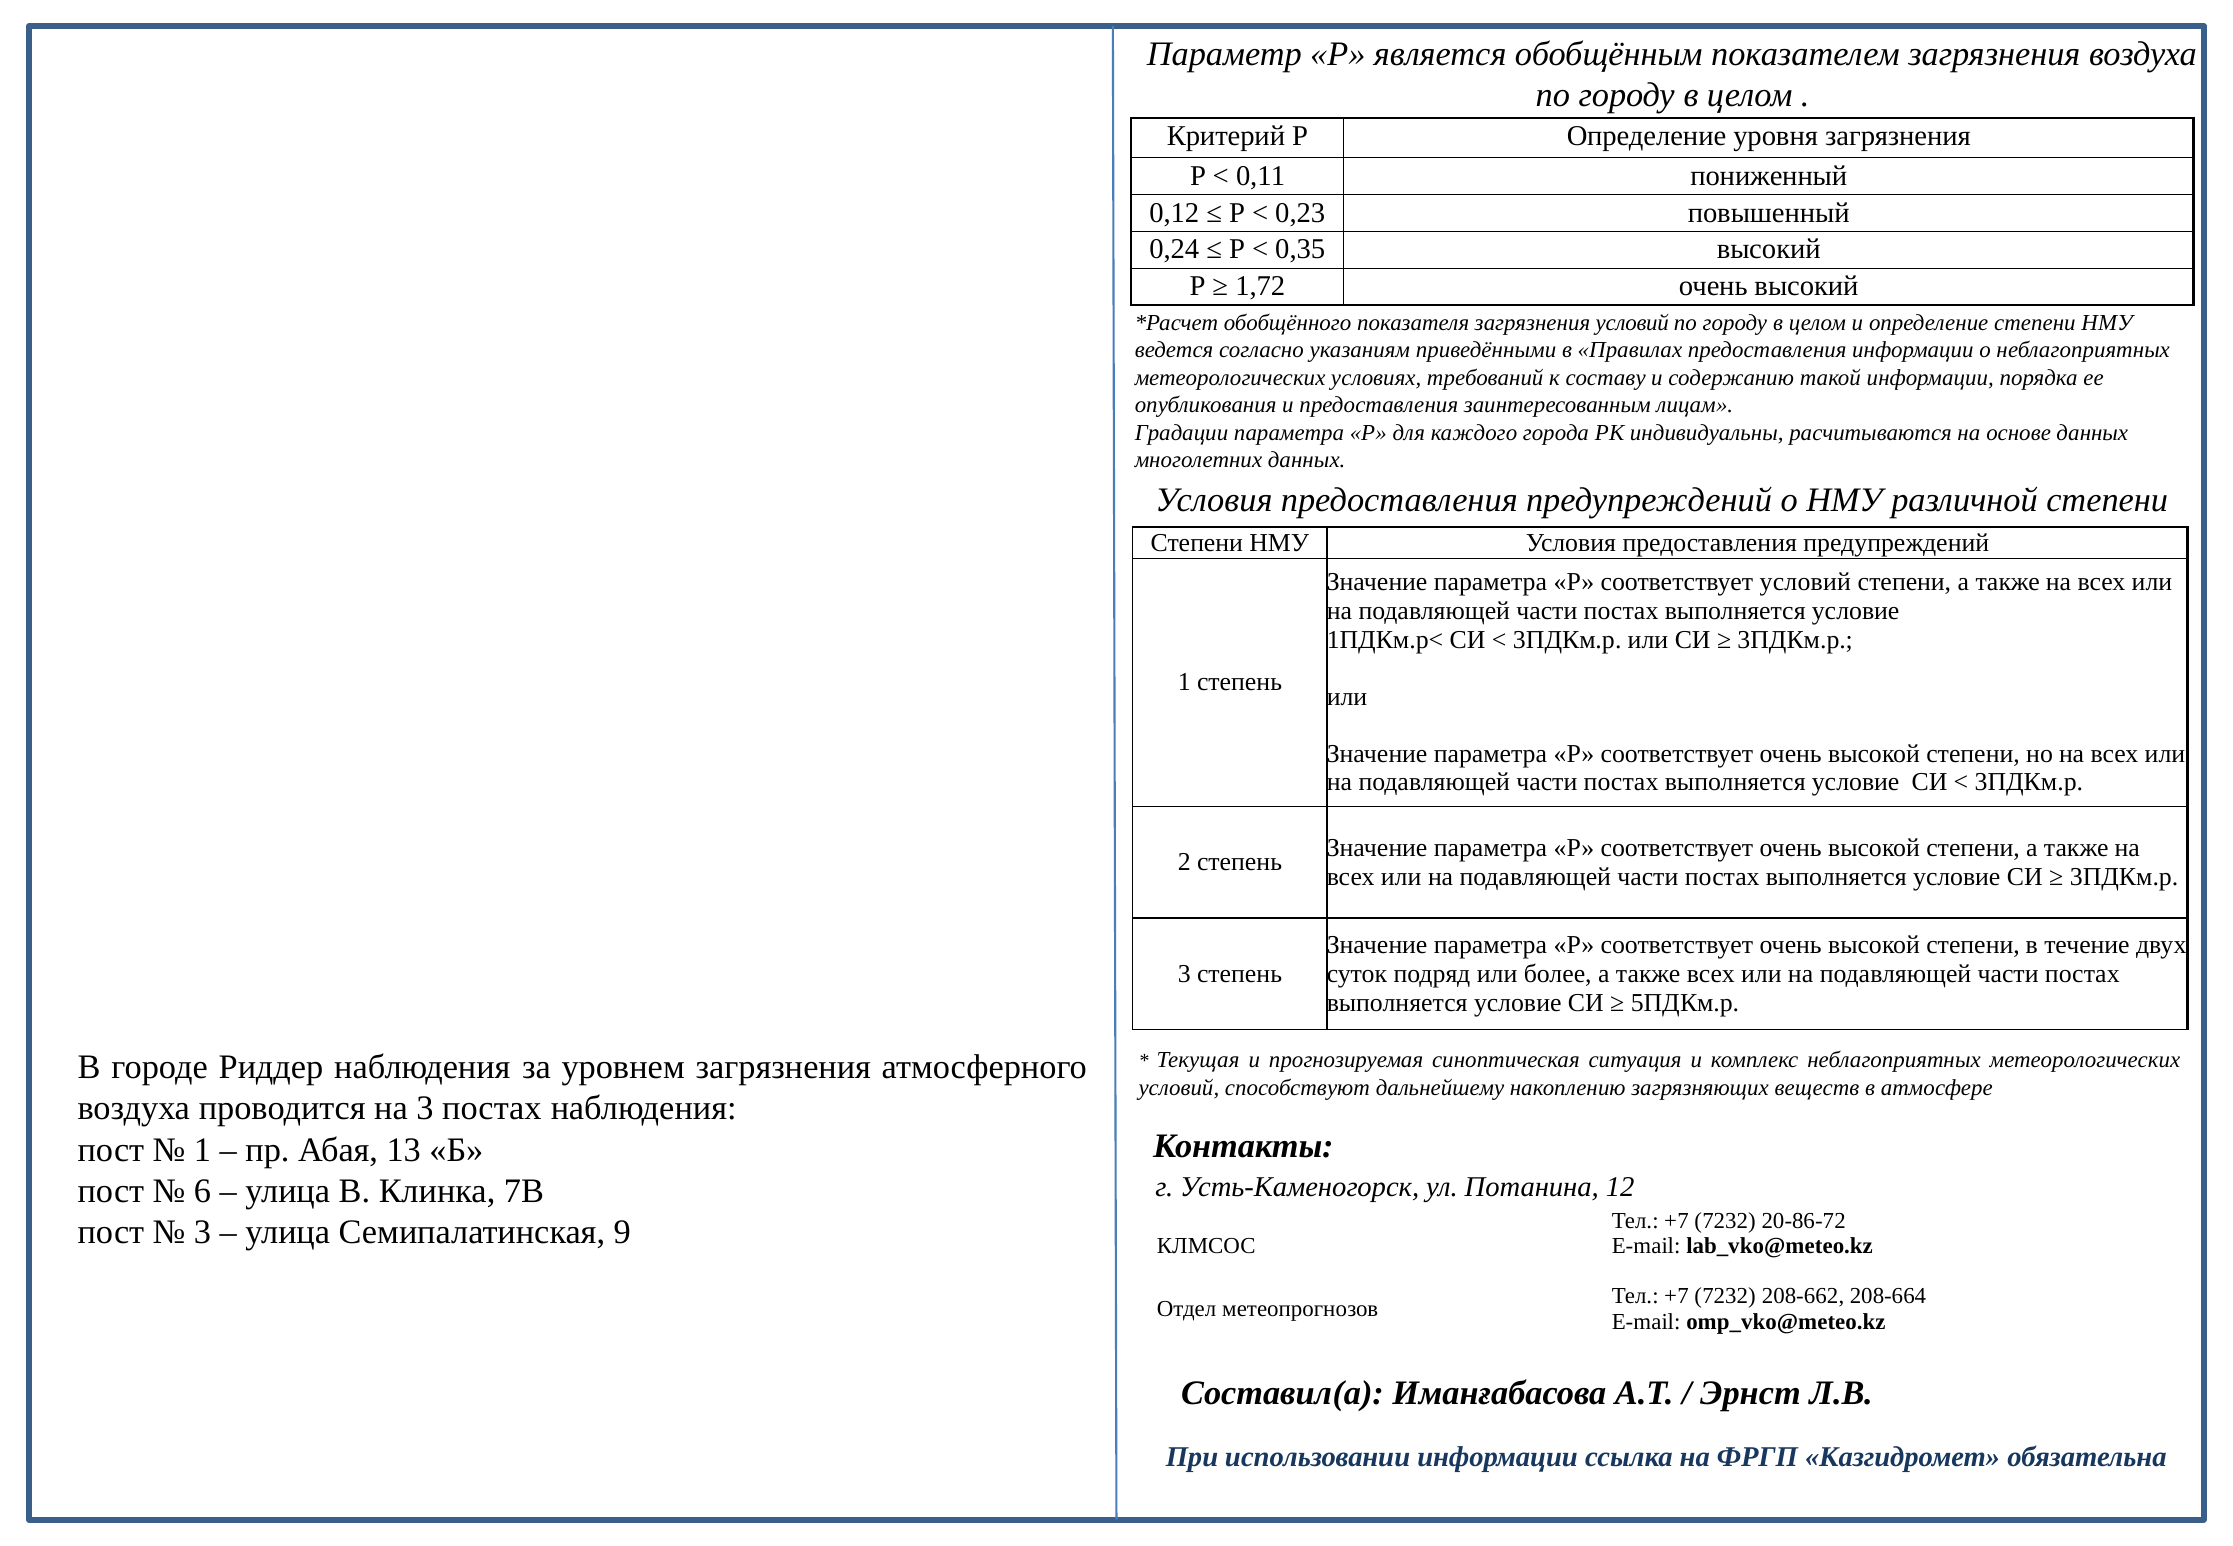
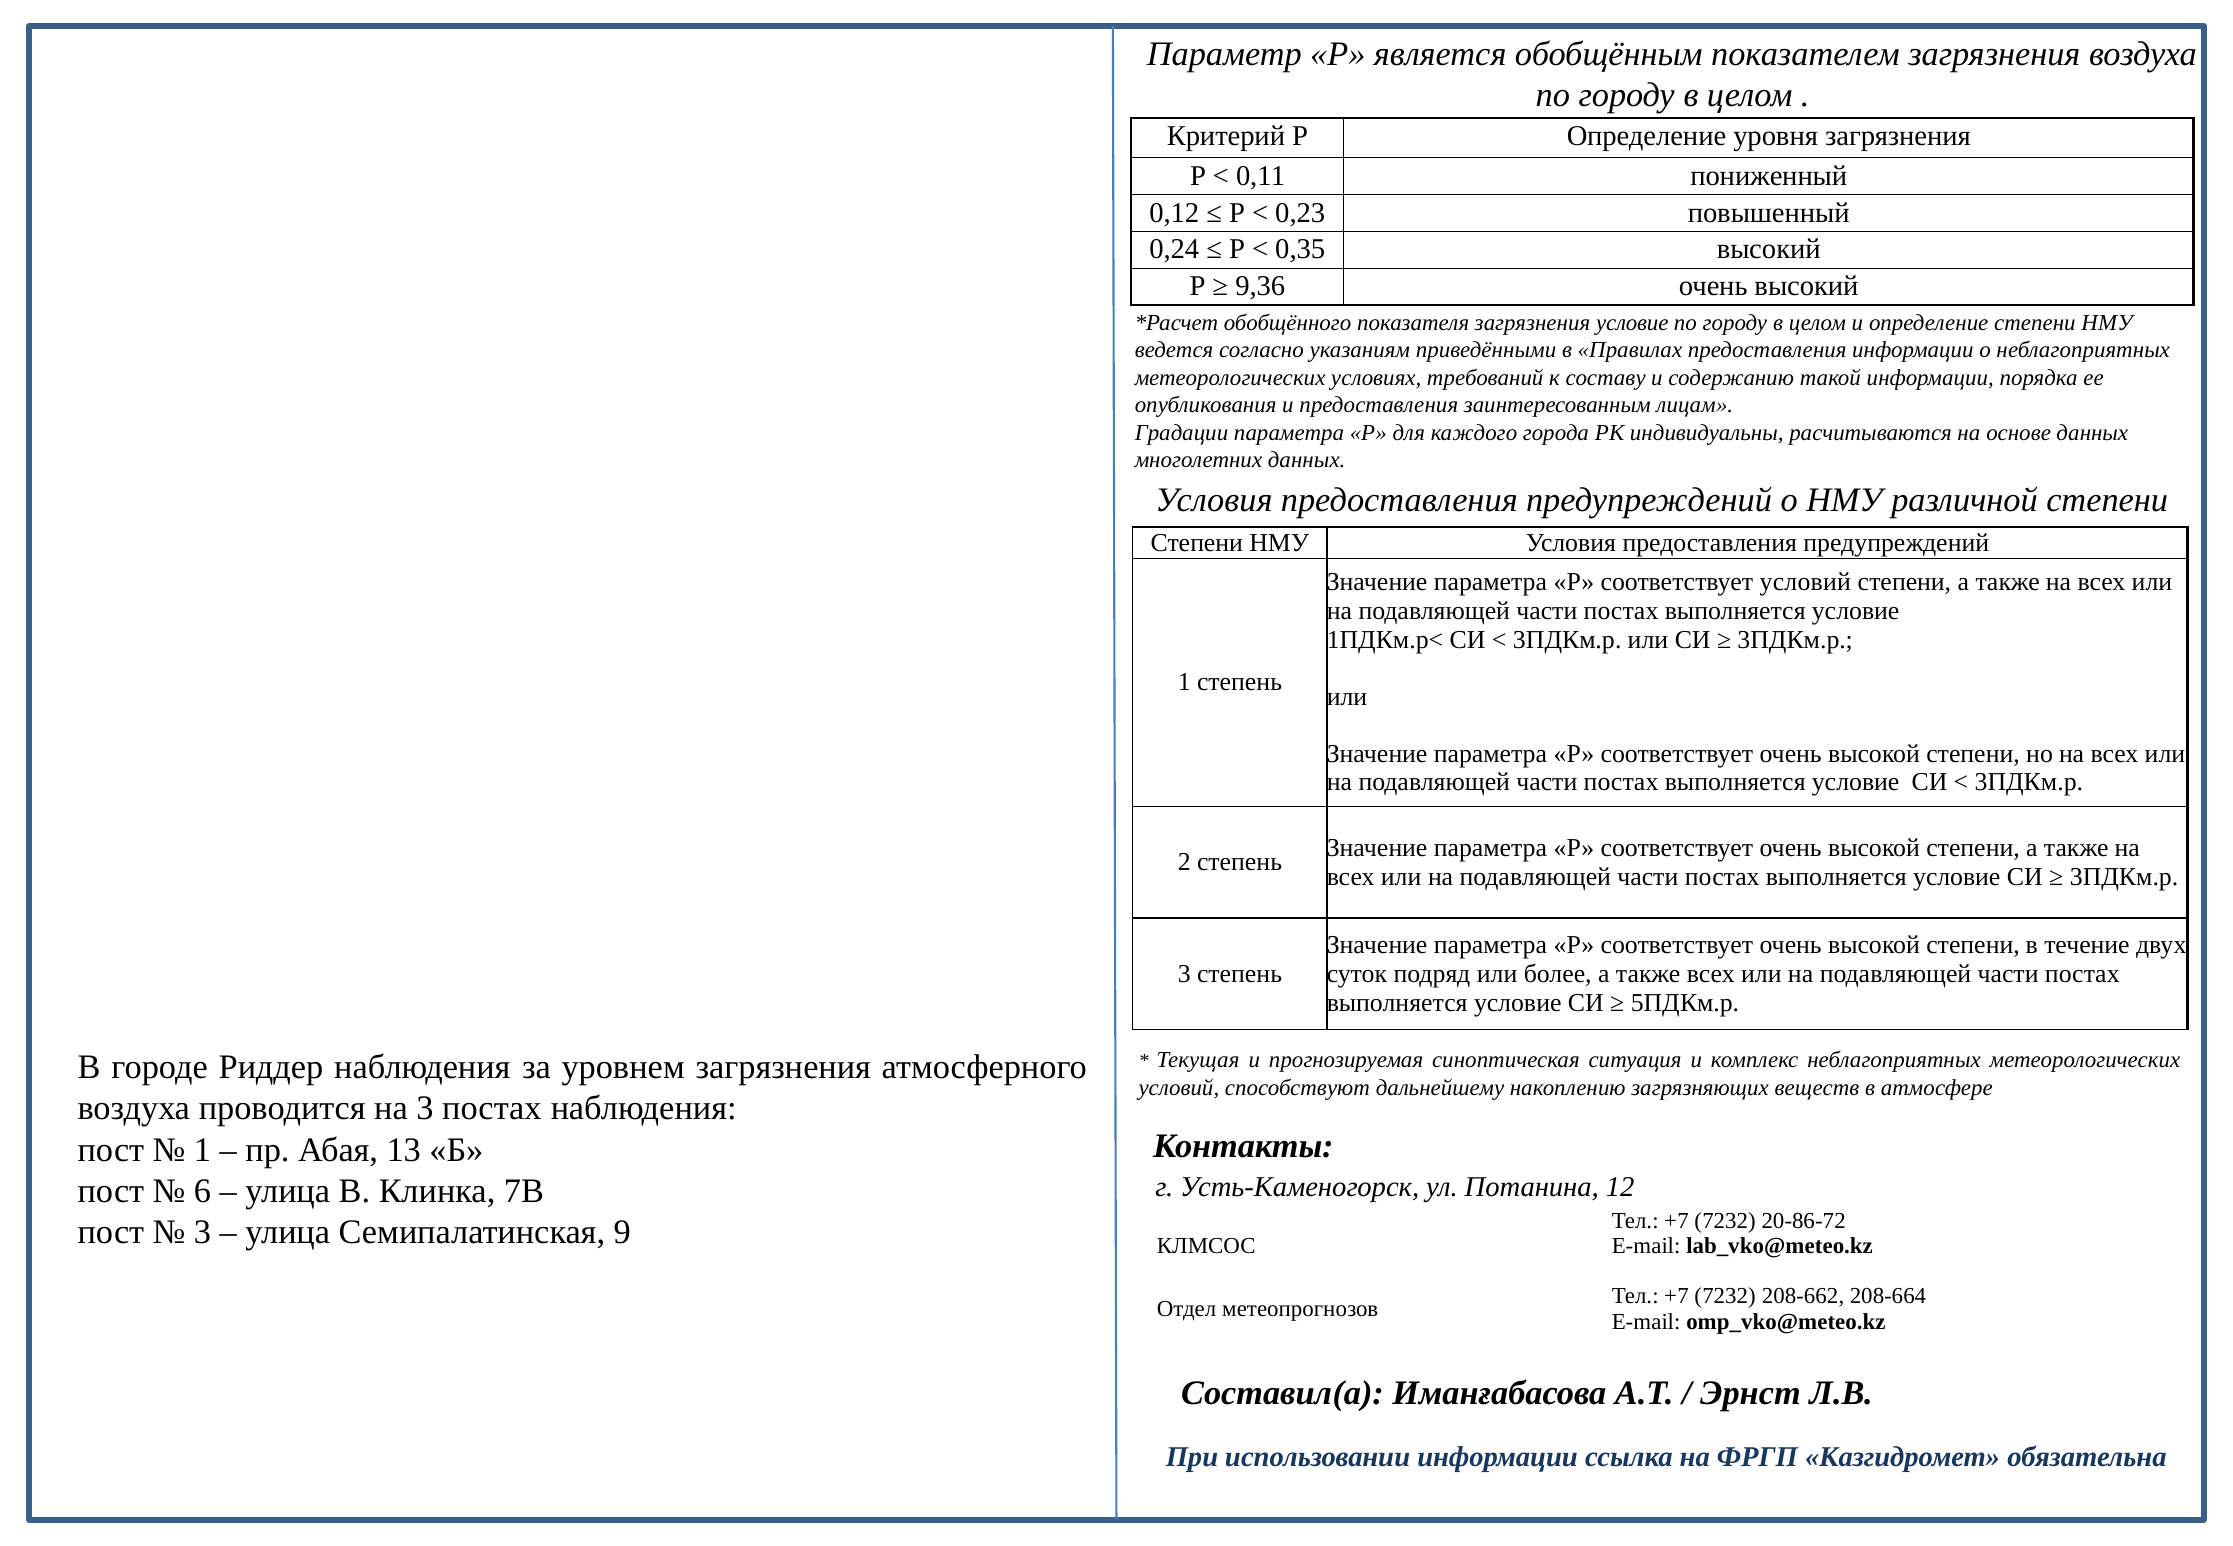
1,72: 1,72 -> 9,36 (1260, 286)
загрязнения условий: условий -> условие (1632, 323)
